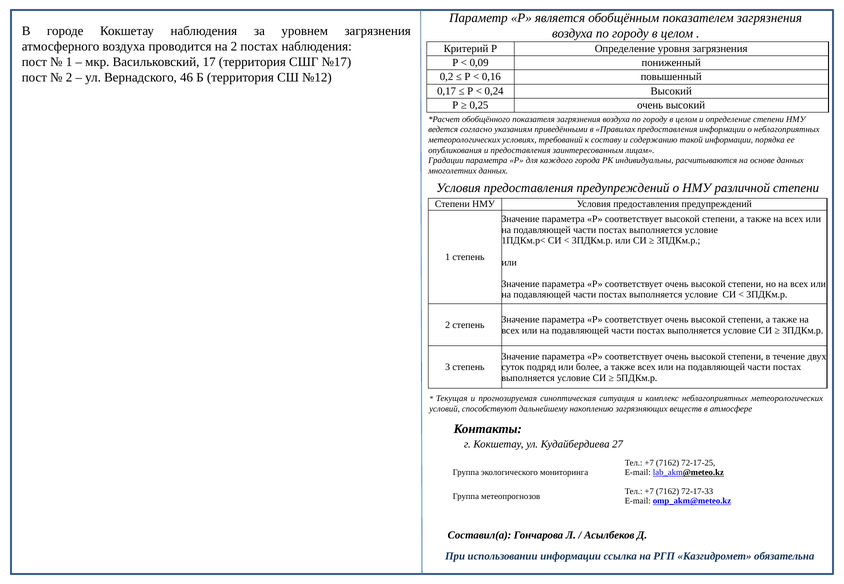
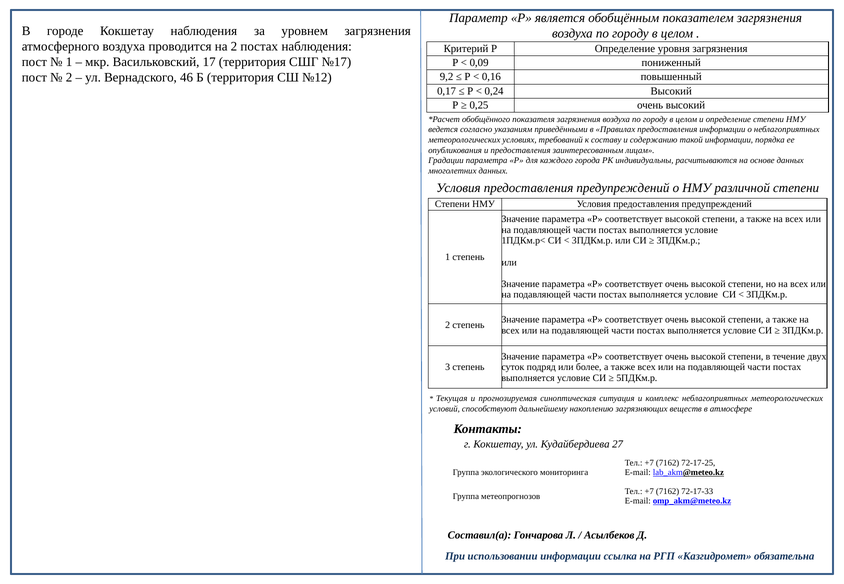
0,2: 0,2 -> 9,2 (447, 77)
